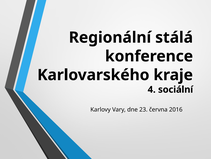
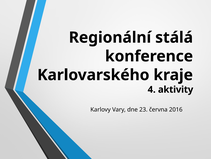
sociální: sociální -> aktivity (176, 89)
